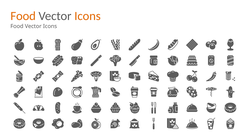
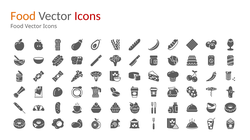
Icons colour: orange -> red (87, 16)
